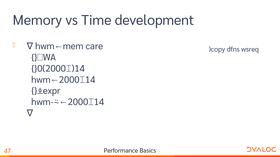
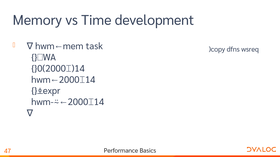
care: care -> task (94, 46)
